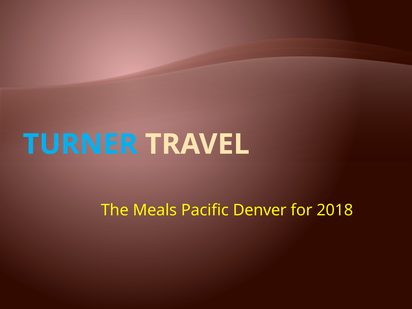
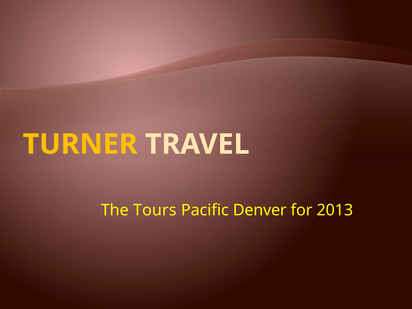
TURNER colour: light blue -> yellow (80, 144)
Meals: Meals -> Tours (155, 210)
2018: 2018 -> 2013 (335, 210)
